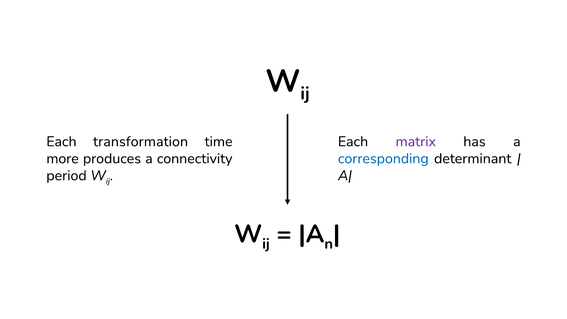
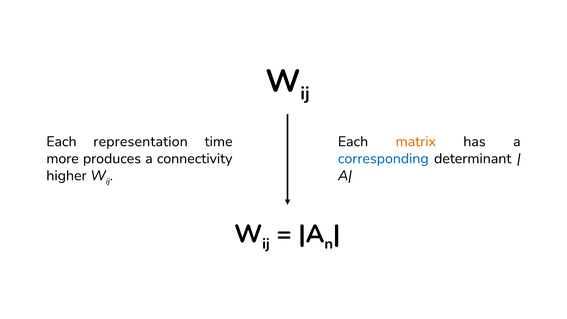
transformation: transformation -> representation (141, 142)
matrix colour: purple -> orange (416, 142)
period: period -> higher (66, 176)
